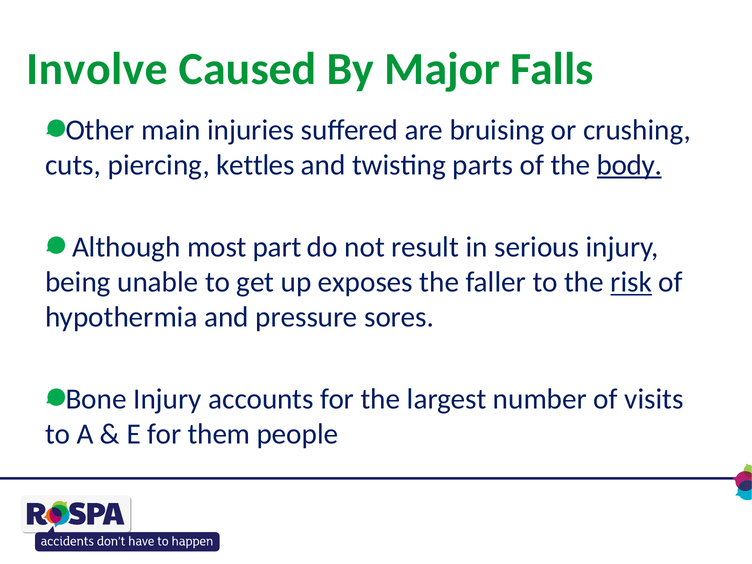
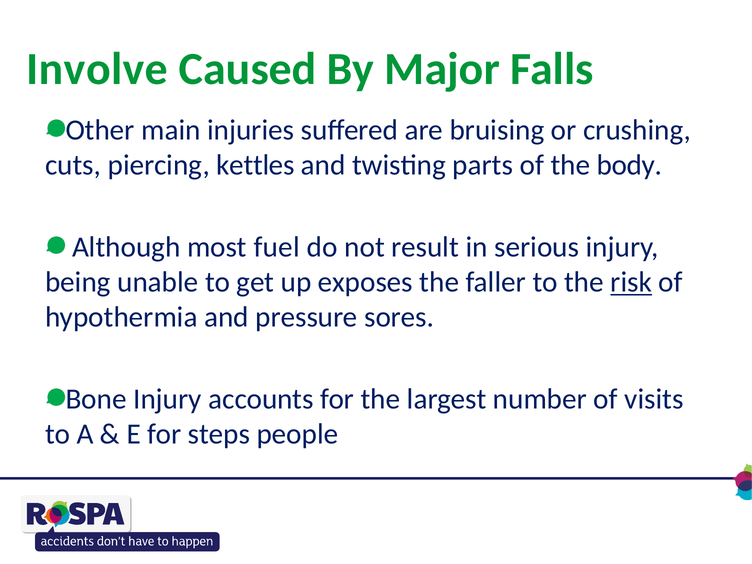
body underline: present -> none (629, 165)
part: part -> fuel (277, 247)
them: them -> steps (219, 434)
